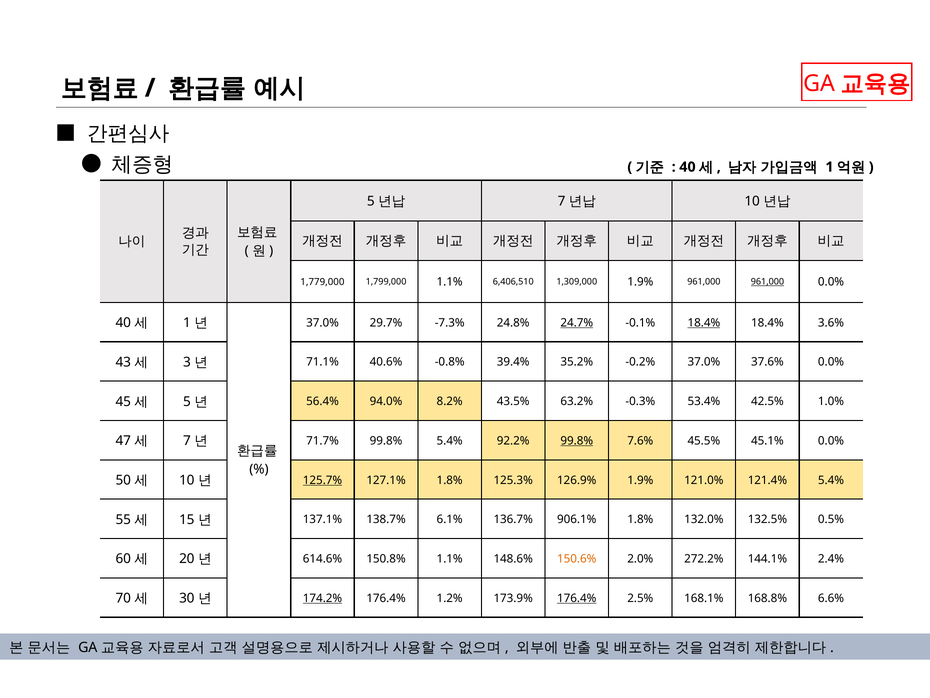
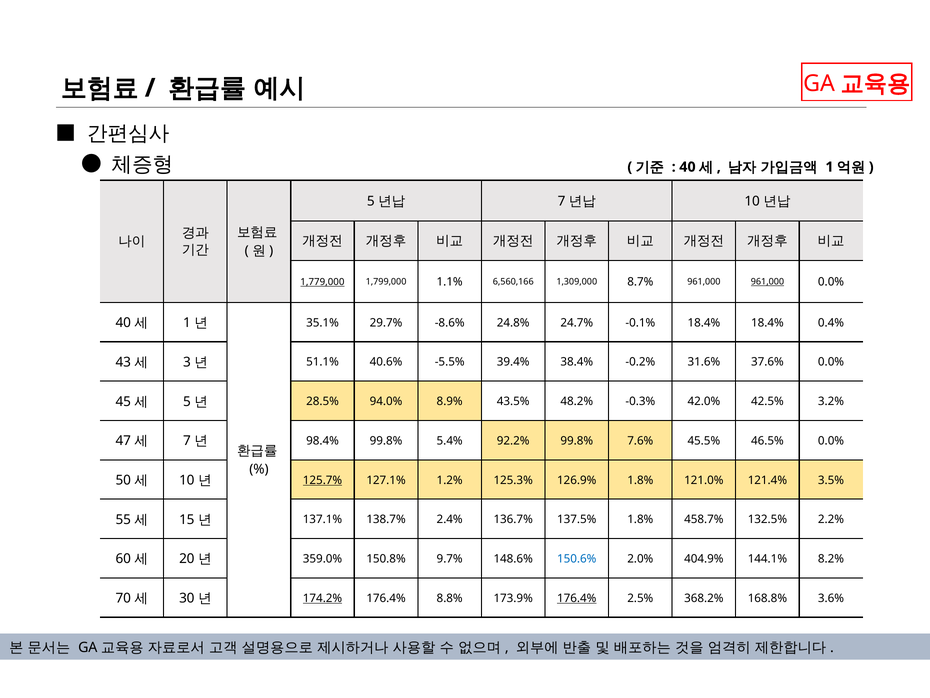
1,779,000 underline: none -> present (322, 282)
6,406,510: 6,406,510 -> 6,560,166 (513, 282)
1,309,000 1.9%: 1.9% -> 8.7% (640, 282)
37.0%: 37.0% -> 35.1% (323, 323)
-7.3%: -7.3% -> -8.6% (450, 323)
24.7% underline: present -> none (577, 323)
18.4% underline: present -> none (704, 323)
3.6%: 3.6% -> 0.4% (831, 323)
71.1%: 71.1% -> 51.1% (323, 362)
-0.8%: -0.8% -> -5.5% (450, 362)
35.2%: 35.2% -> 38.4% (577, 362)
-0.2% 37.0%: 37.0% -> 31.6% (704, 362)
56.4%: 56.4% -> 28.5% (323, 401)
8.2%: 8.2% -> 8.9% (450, 401)
63.2%: 63.2% -> 48.2% (577, 401)
53.4%: 53.4% -> 42.0% (704, 401)
1.0%: 1.0% -> 3.2% (831, 401)
71.7%: 71.7% -> 98.4% (323, 441)
99.8% underline: present -> none (577, 441)
45.1%: 45.1% -> 46.5% (767, 441)
127.1% 1.8%: 1.8% -> 1.2% (450, 480)
126.9% 1.9%: 1.9% -> 1.8% (640, 480)
121.4% 5.4%: 5.4% -> 3.5% (831, 480)
6.1%: 6.1% -> 2.4% (450, 519)
906.1%: 906.1% -> 137.5% (577, 519)
132.0%: 132.0% -> 458.7% (704, 519)
0.5%: 0.5% -> 2.2% (831, 519)
614.6%: 614.6% -> 359.0% (323, 558)
150.8% 1.1%: 1.1% -> 9.7% (450, 558)
150.6% colour: orange -> blue (577, 558)
272.2%: 272.2% -> 404.9% (704, 558)
2.4%: 2.4% -> 8.2% (831, 558)
1.2%: 1.2% -> 8.8% (450, 598)
168.1%: 168.1% -> 368.2% (704, 598)
6.6%: 6.6% -> 3.6% (831, 598)
